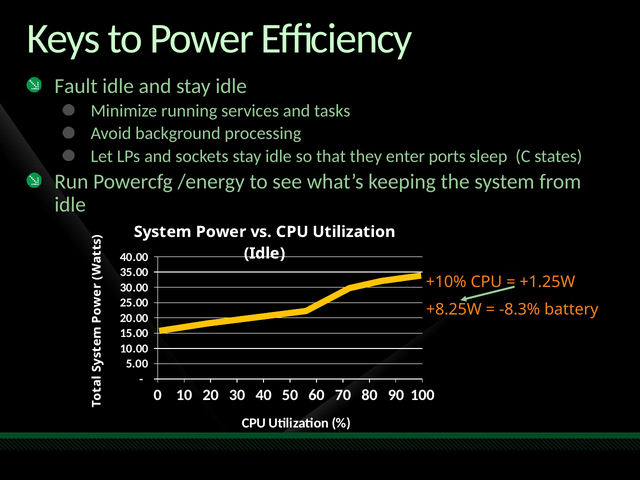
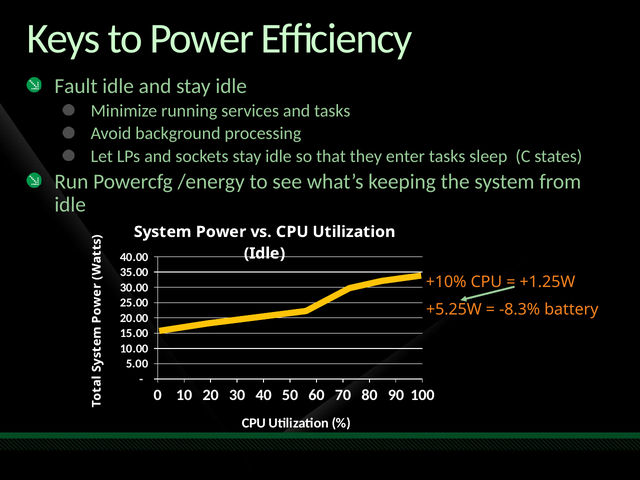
enter ports: ports -> tasks (447, 156)
+8.25W: +8.25W -> +5.25W (454, 309)
